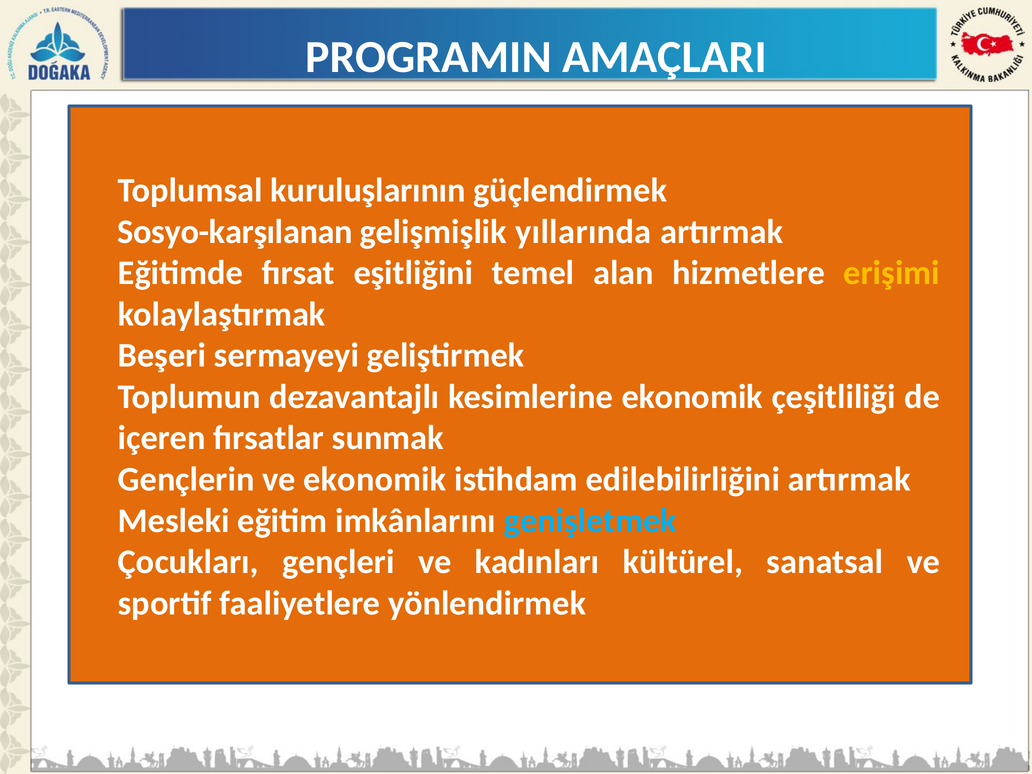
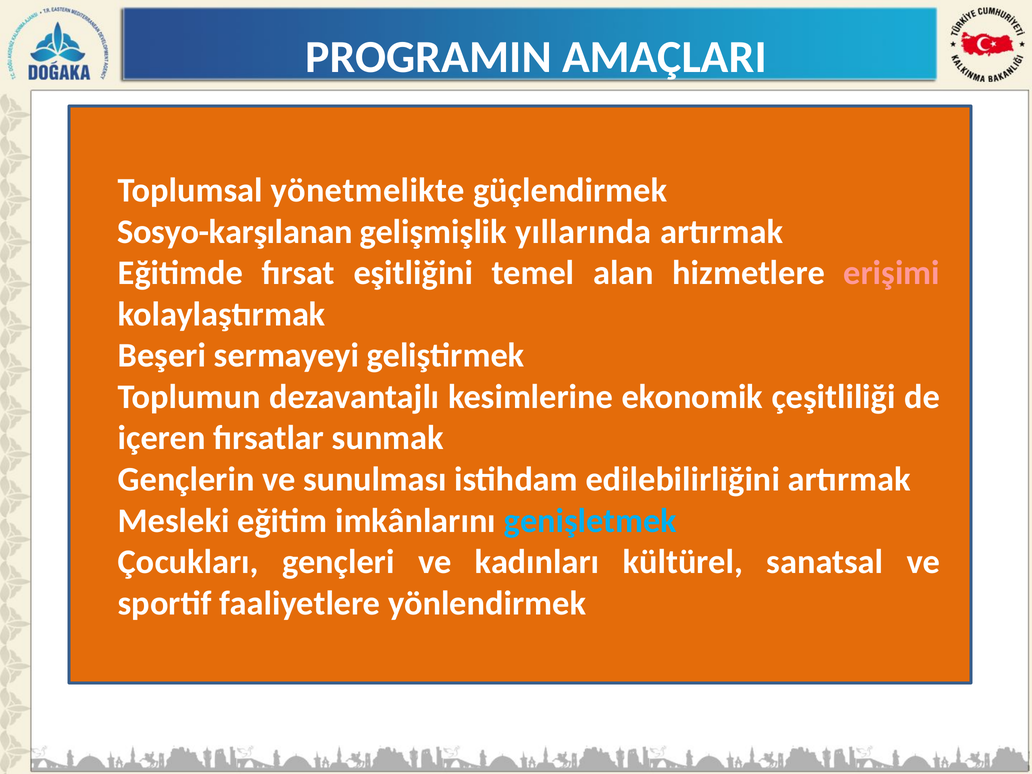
kuruluşlarının: kuruluşlarının -> yönetmelikte (368, 190)
erişimi colour: yellow -> pink (892, 273)
ve ekonomik: ekonomik -> sunulması (375, 479)
